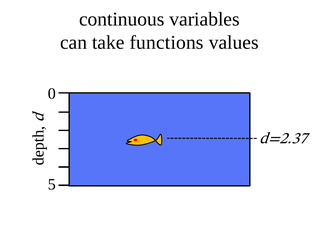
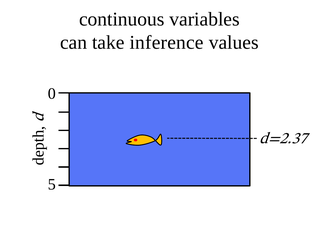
functions: functions -> inference (167, 43)
